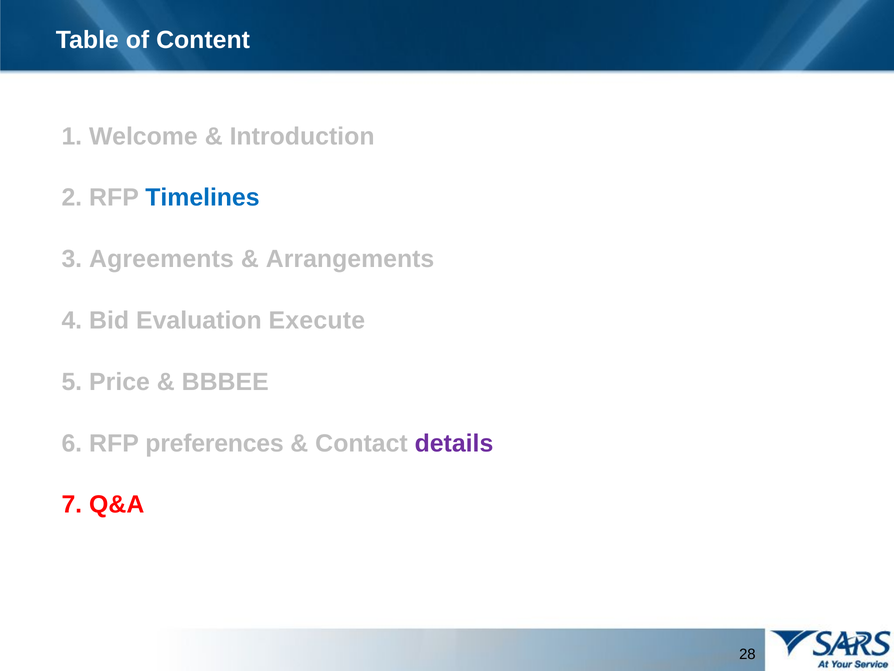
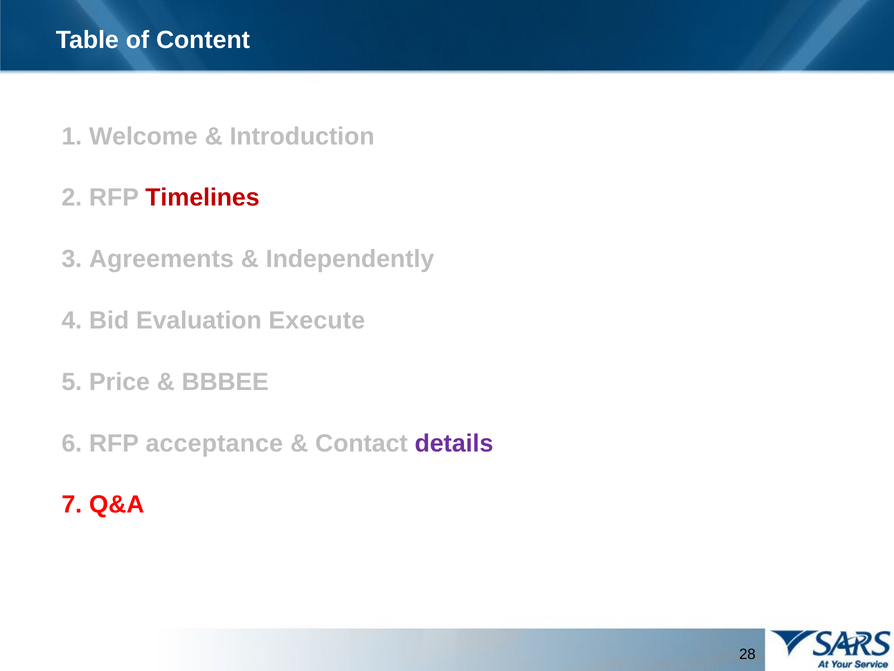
Timelines colour: blue -> red (202, 198)
Arrangements: Arrangements -> Independently (350, 259)
preferences: preferences -> acceptance (214, 443)
